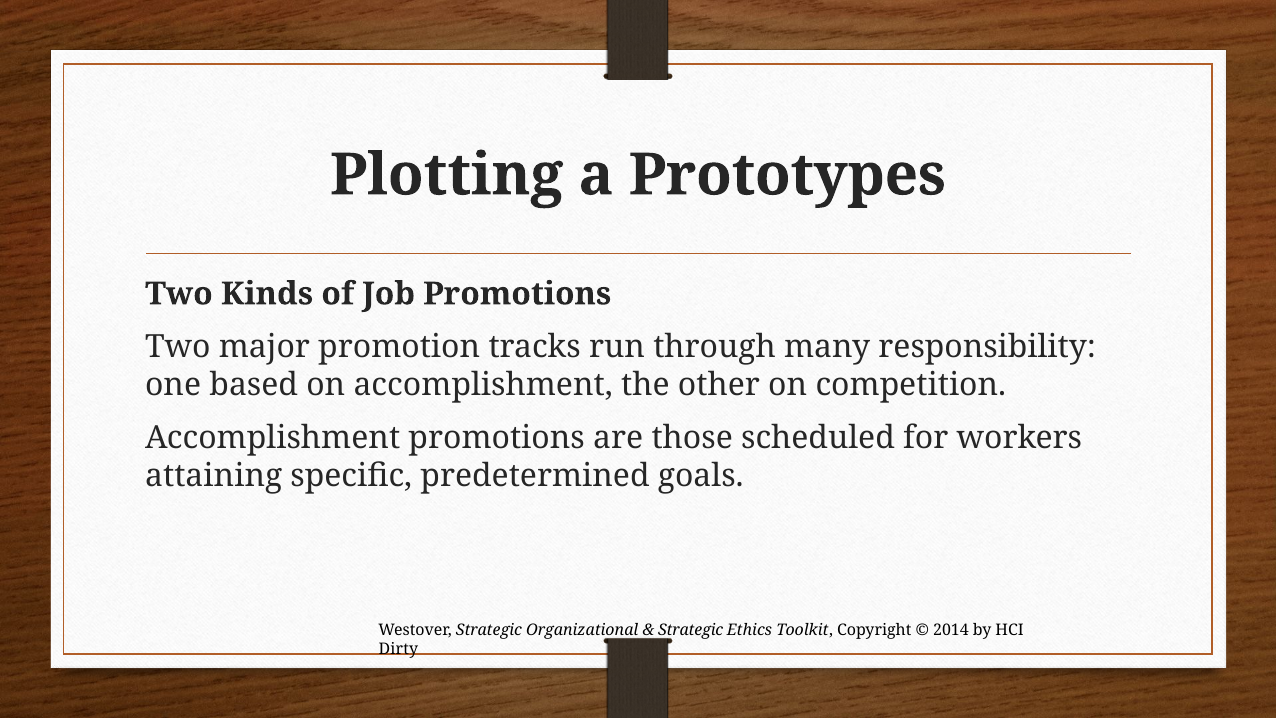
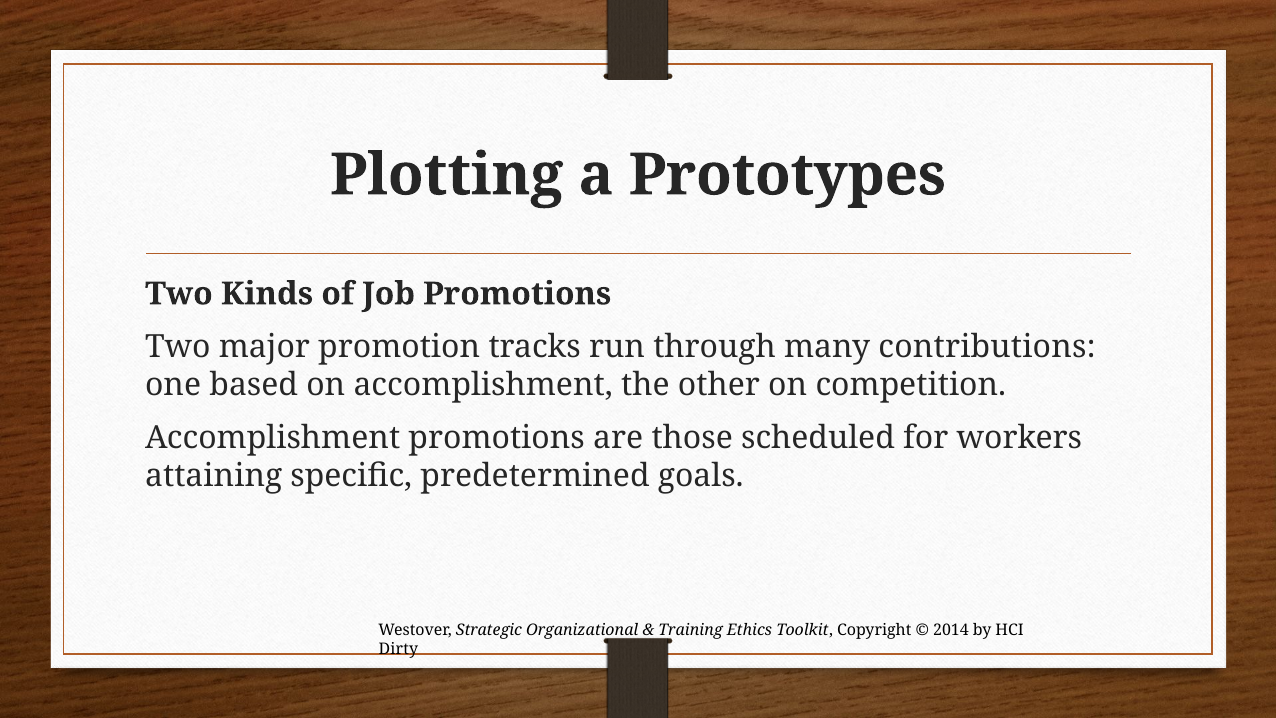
responsibility: responsibility -> contributions (987, 346)
Strategic: Strategic -> Training (691, 630)
